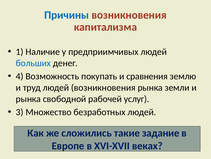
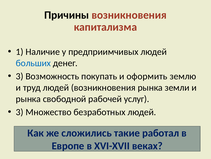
Причины colour: blue -> black (67, 15)
4: 4 -> 3 (20, 76)
сравнения: сравнения -> оформить (147, 76)
задание: задание -> работал (161, 133)
